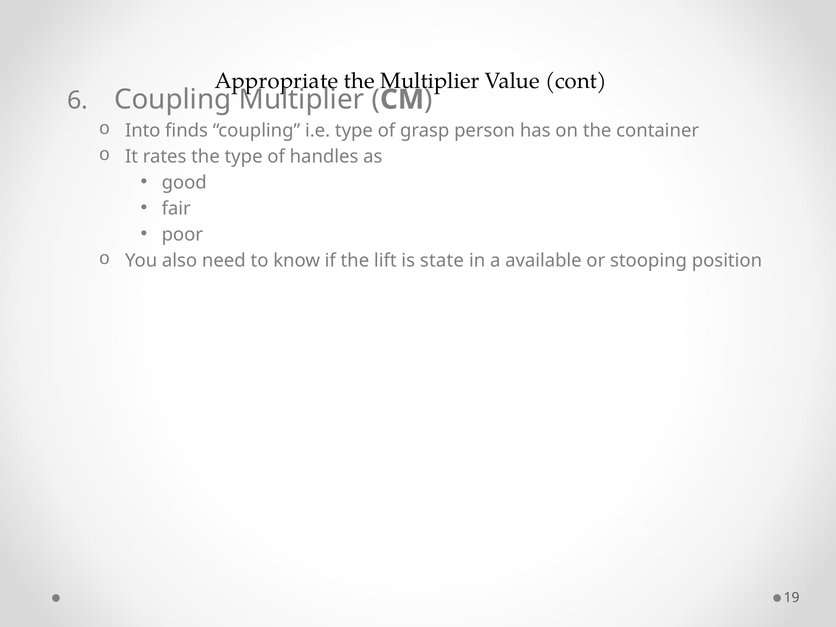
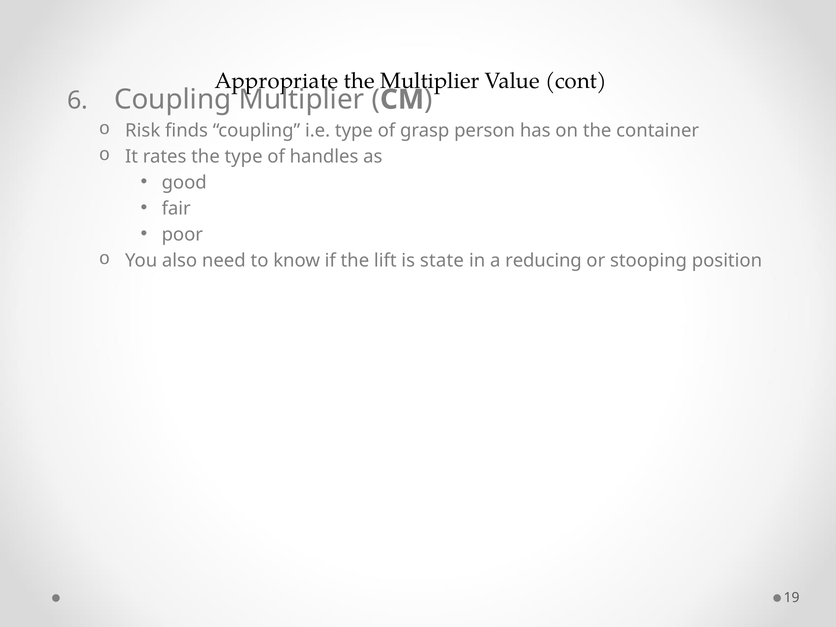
Into: Into -> Risk (143, 130)
available: available -> reducing (544, 260)
